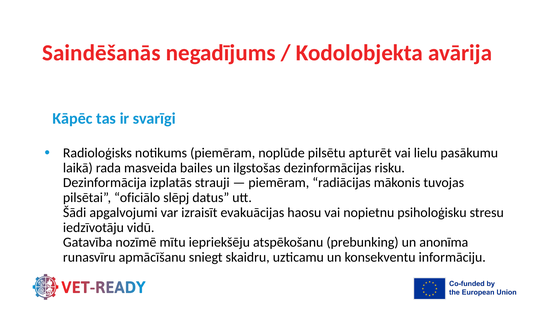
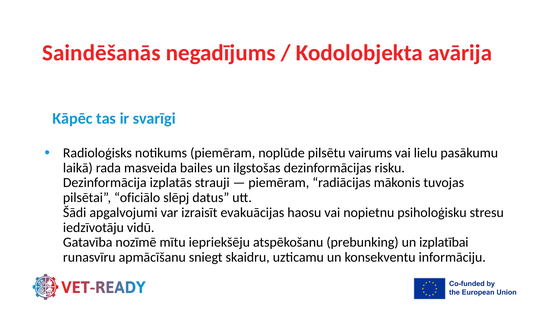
apturēt: apturēt -> vairums (370, 153)
anonīma: anonīma -> izplatībai (444, 242)
